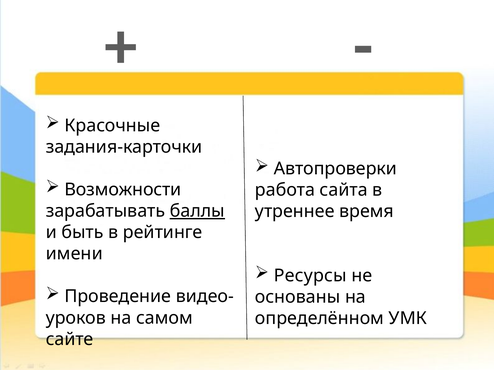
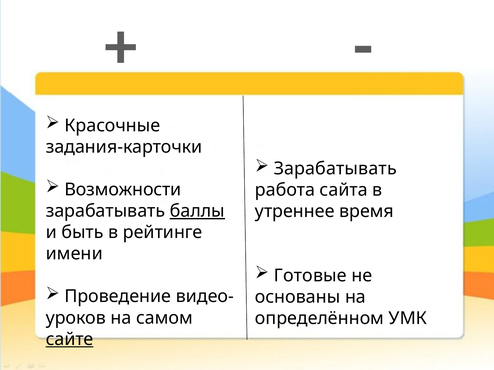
Автопроверки: Автопроверки -> Зарабатывать (335, 169)
Ресурсы: Ресурсы -> Готовые (310, 276)
сайте underline: none -> present (70, 340)
